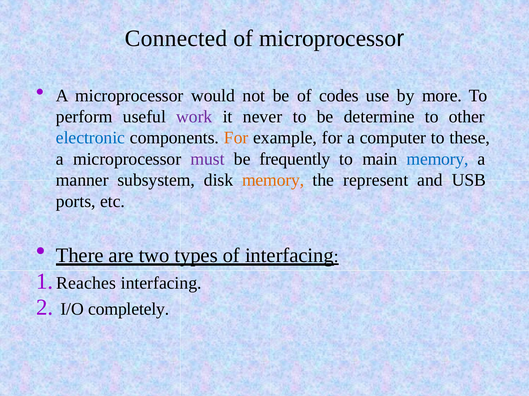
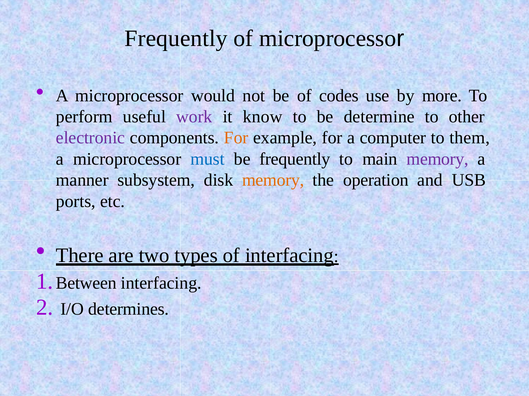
Connected: Connected -> Frequently (176, 38)
never: never -> know (263, 117)
electronic colour: blue -> purple (91, 138)
these: these -> them (470, 138)
must colour: purple -> blue (208, 159)
memory colour: blue -> purple (438, 159)
represent: represent -> operation (376, 180)
Reaches: Reaches -> Between (86, 283)
completely: completely -> determines (129, 310)
